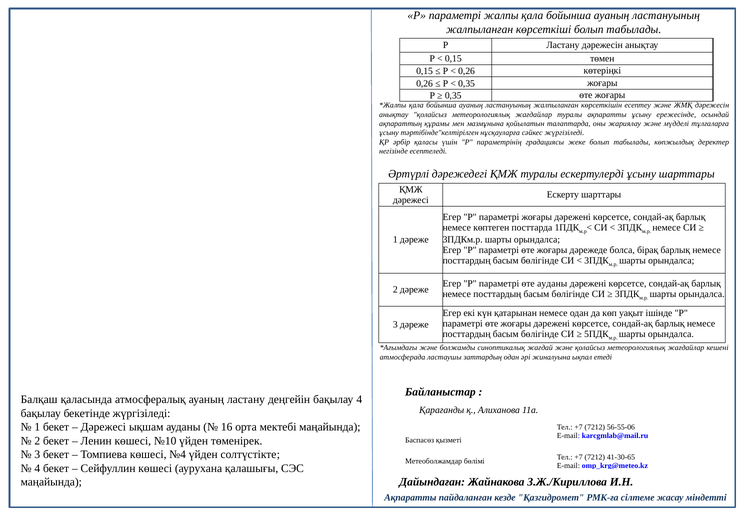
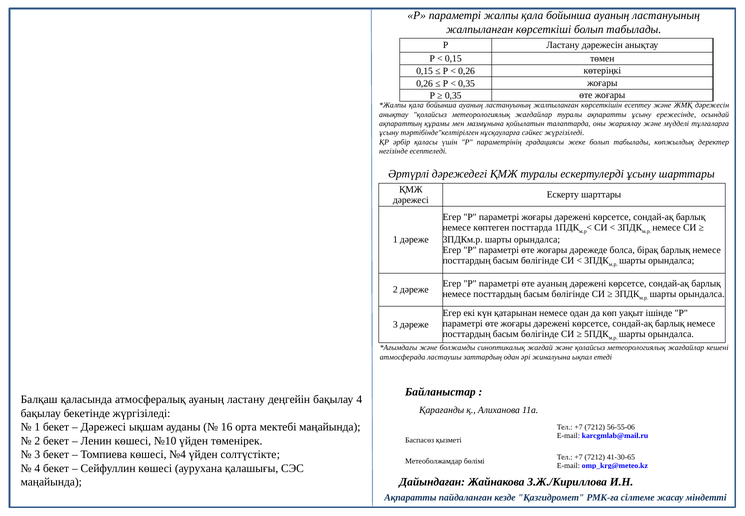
өте ауданы: ауданы -> ауаның (552, 284)
